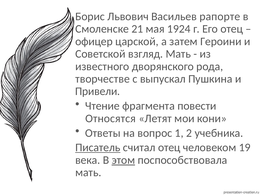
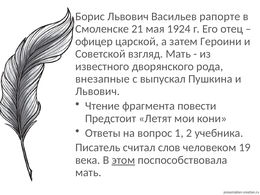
творчестве: творчестве -> внезапные (103, 79)
Привели: Привели -> Львович (98, 91)
Относятся: Относятся -> Предстоит (111, 118)
Писатель underline: present -> none (98, 148)
считал отец: отец -> слов (169, 148)
